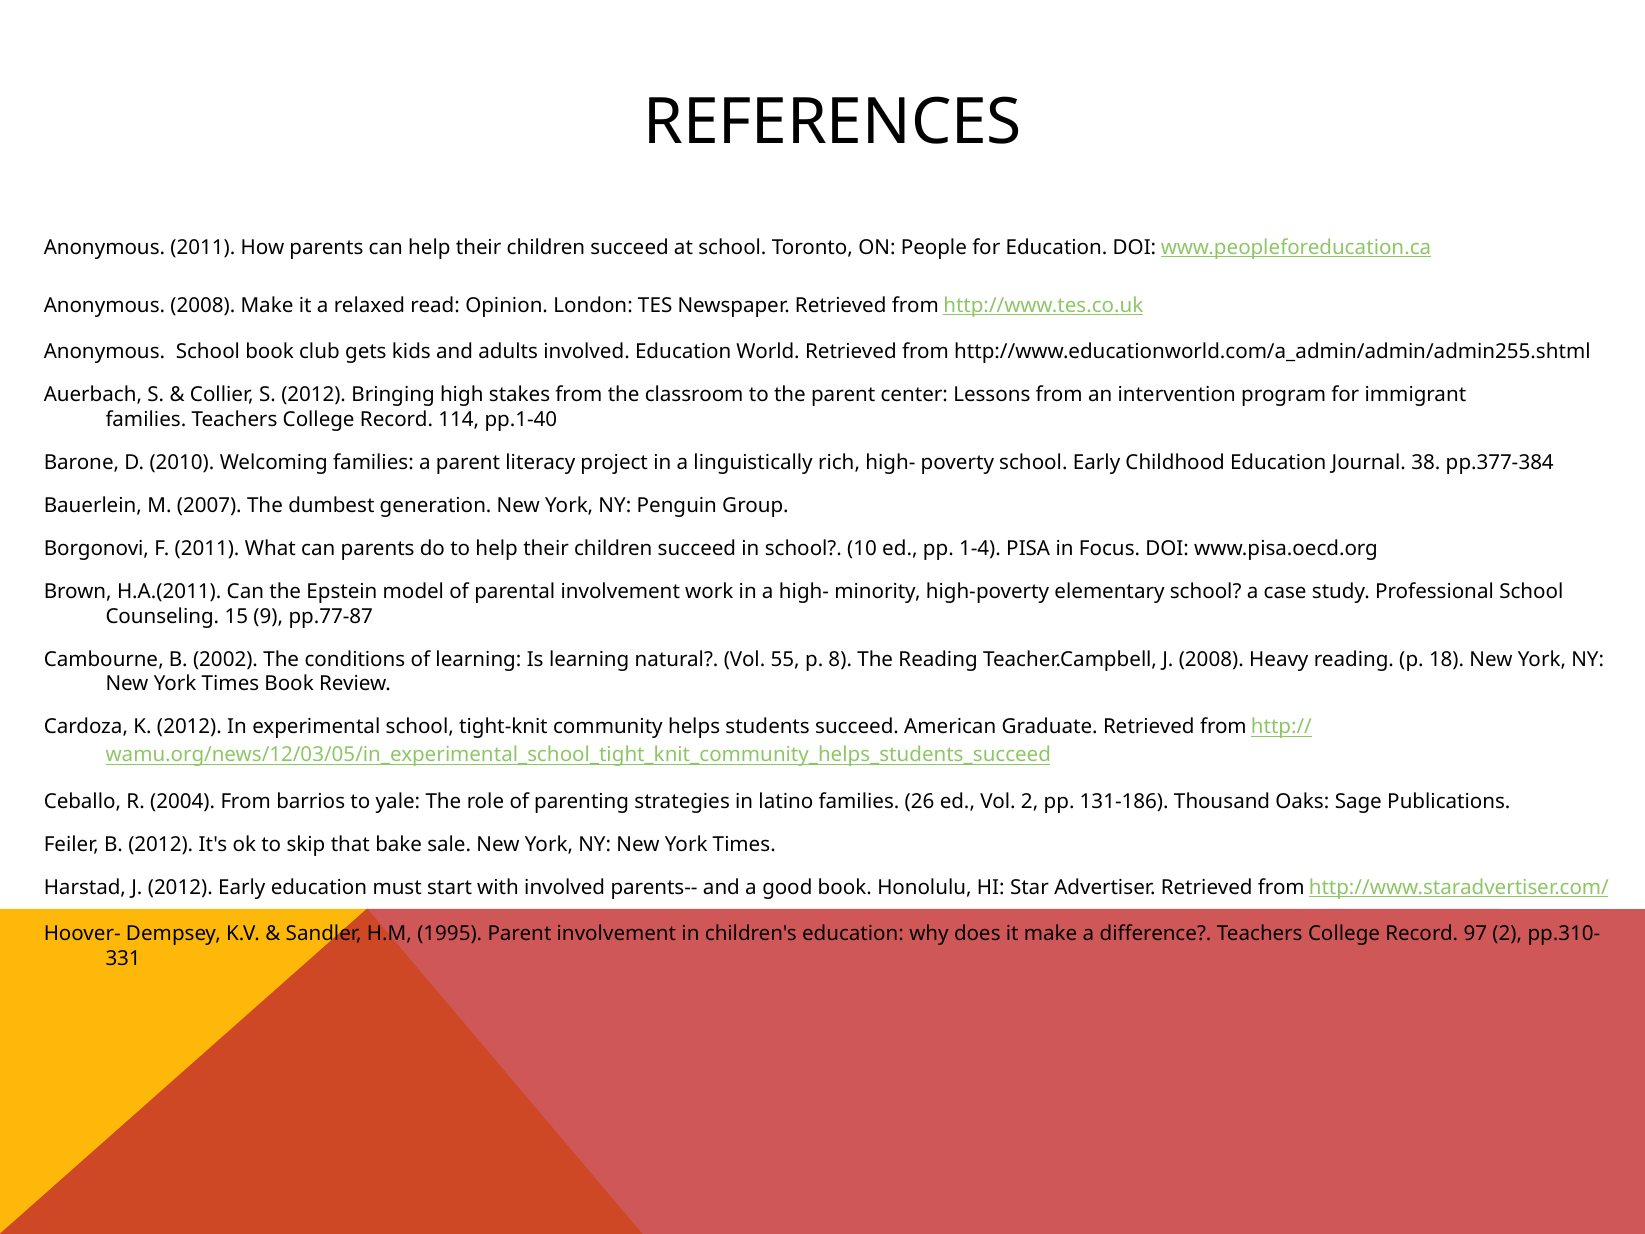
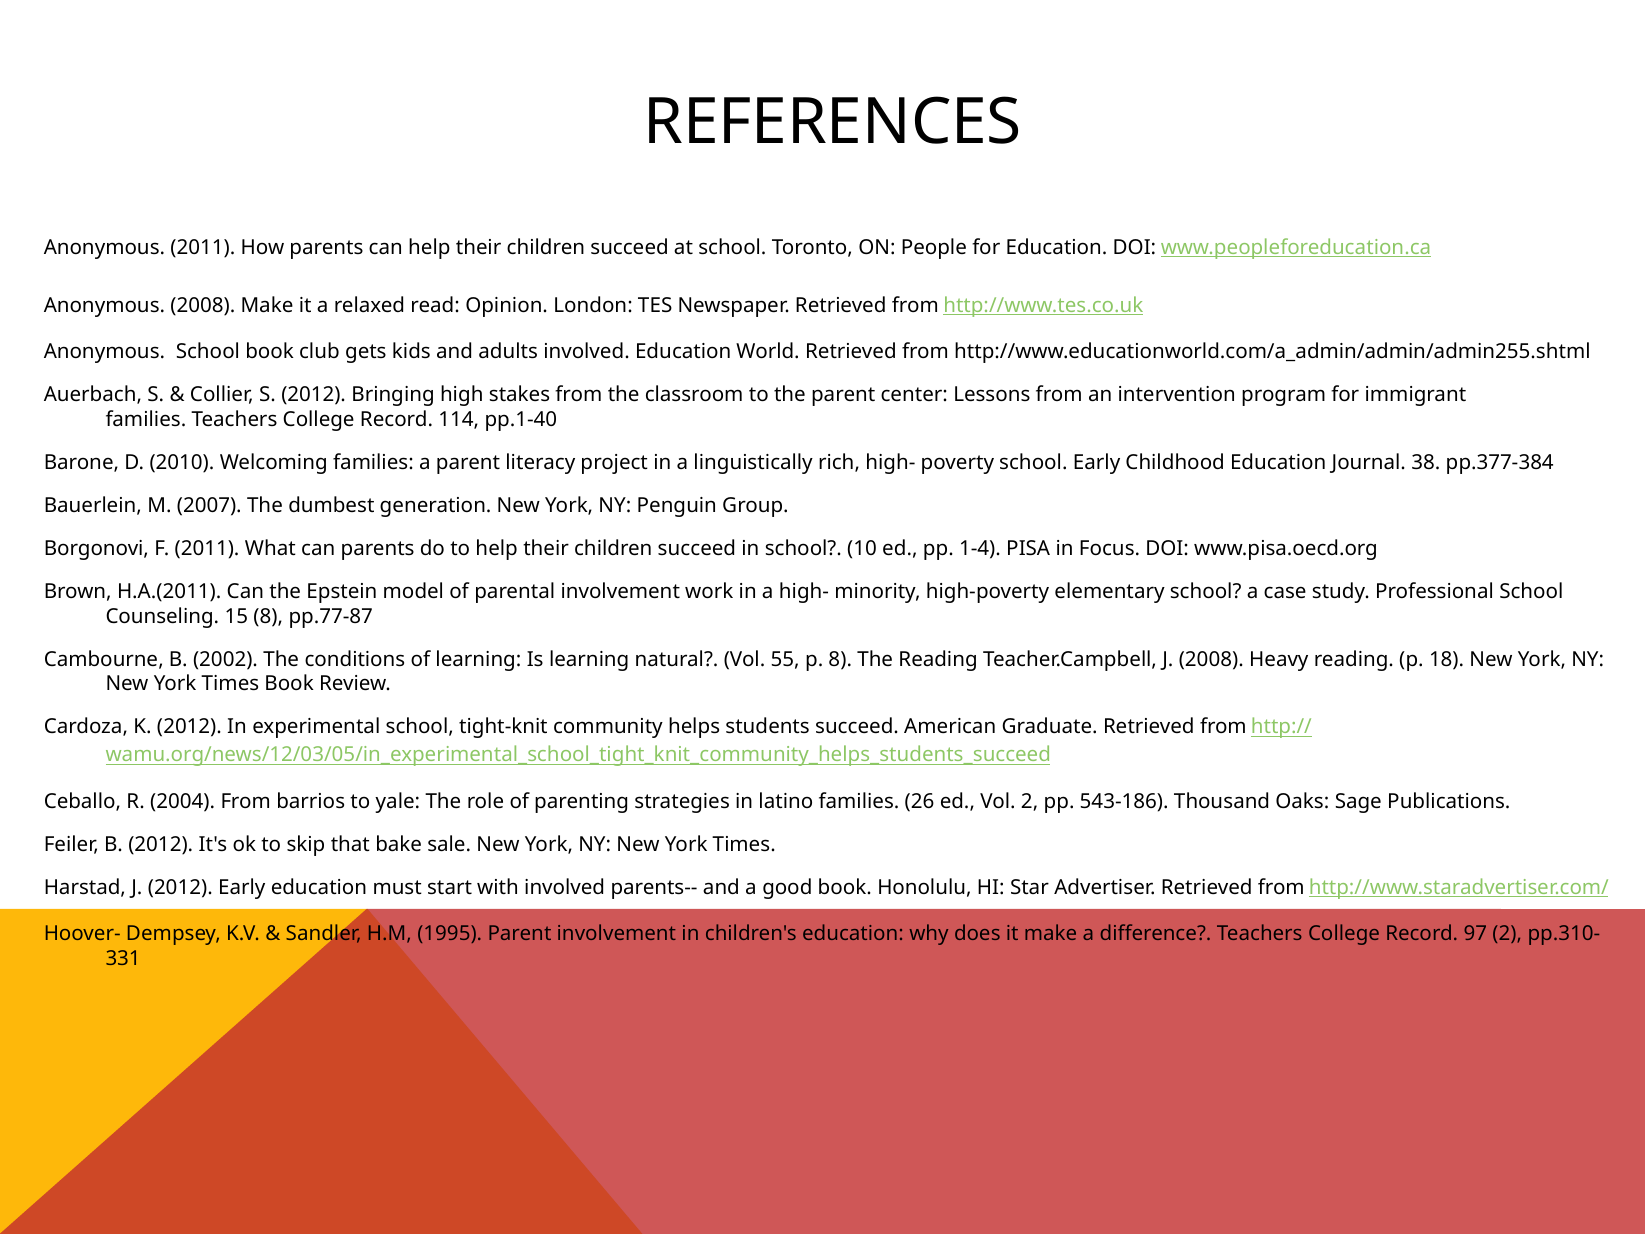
15 9: 9 -> 8 (268, 616)
131-186: 131-186 -> 543-186 (1124, 801)
